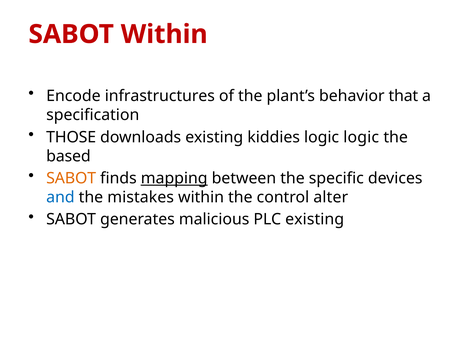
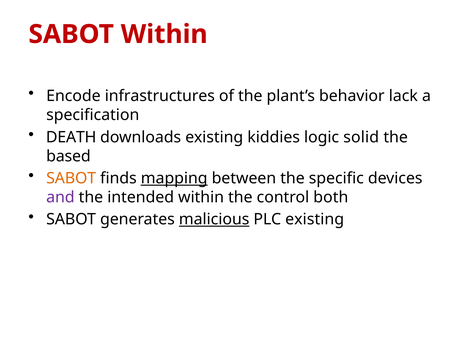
that: that -> lack (403, 96)
THOSE: THOSE -> DEATH (71, 137)
logic logic: logic -> solid (361, 137)
and colour: blue -> purple (60, 197)
mistakes: mistakes -> intended (141, 197)
alter: alter -> both (331, 197)
malicious underline: none -> present (214, 220)
